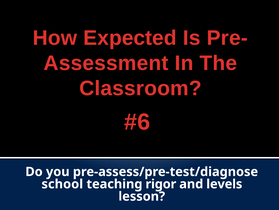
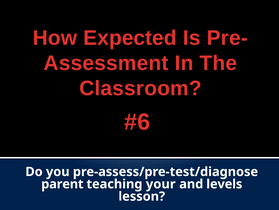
school: school -> parent (62, 183)
rigor: rigor -> your (161, 183)
